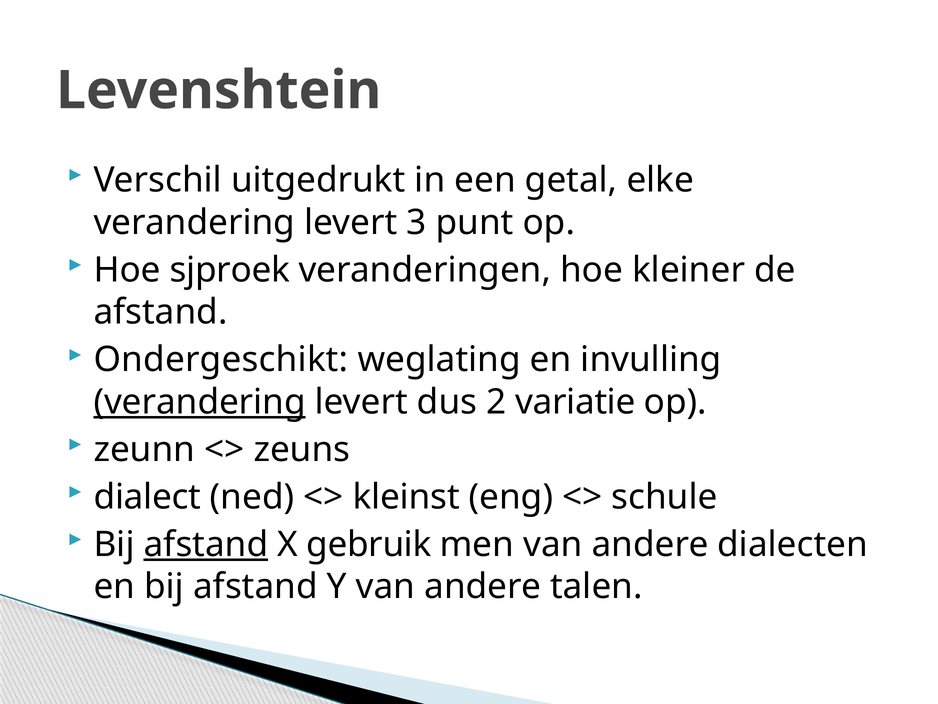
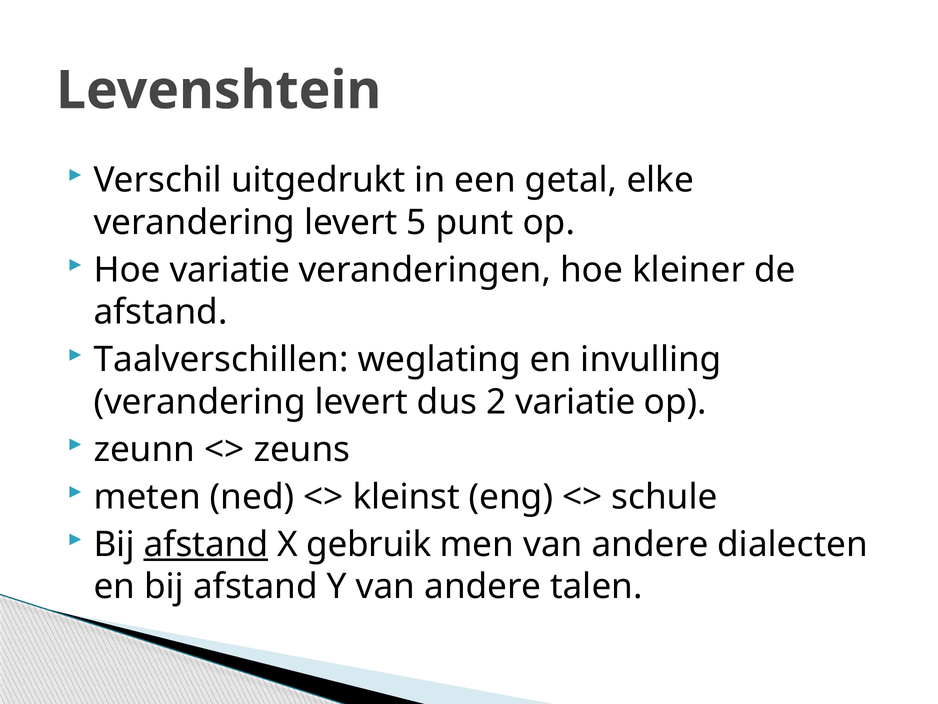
3: 3 -> 5 (417, 222)
Hoe sjproek: sjproek -> variatie (230, 270)
Ondergeschikt: Ondergeschikt -> Taalverschillen (221, 360)
verandering underline: present -> none (200, 402)
dialect: dialect -> meten (147, 497)
